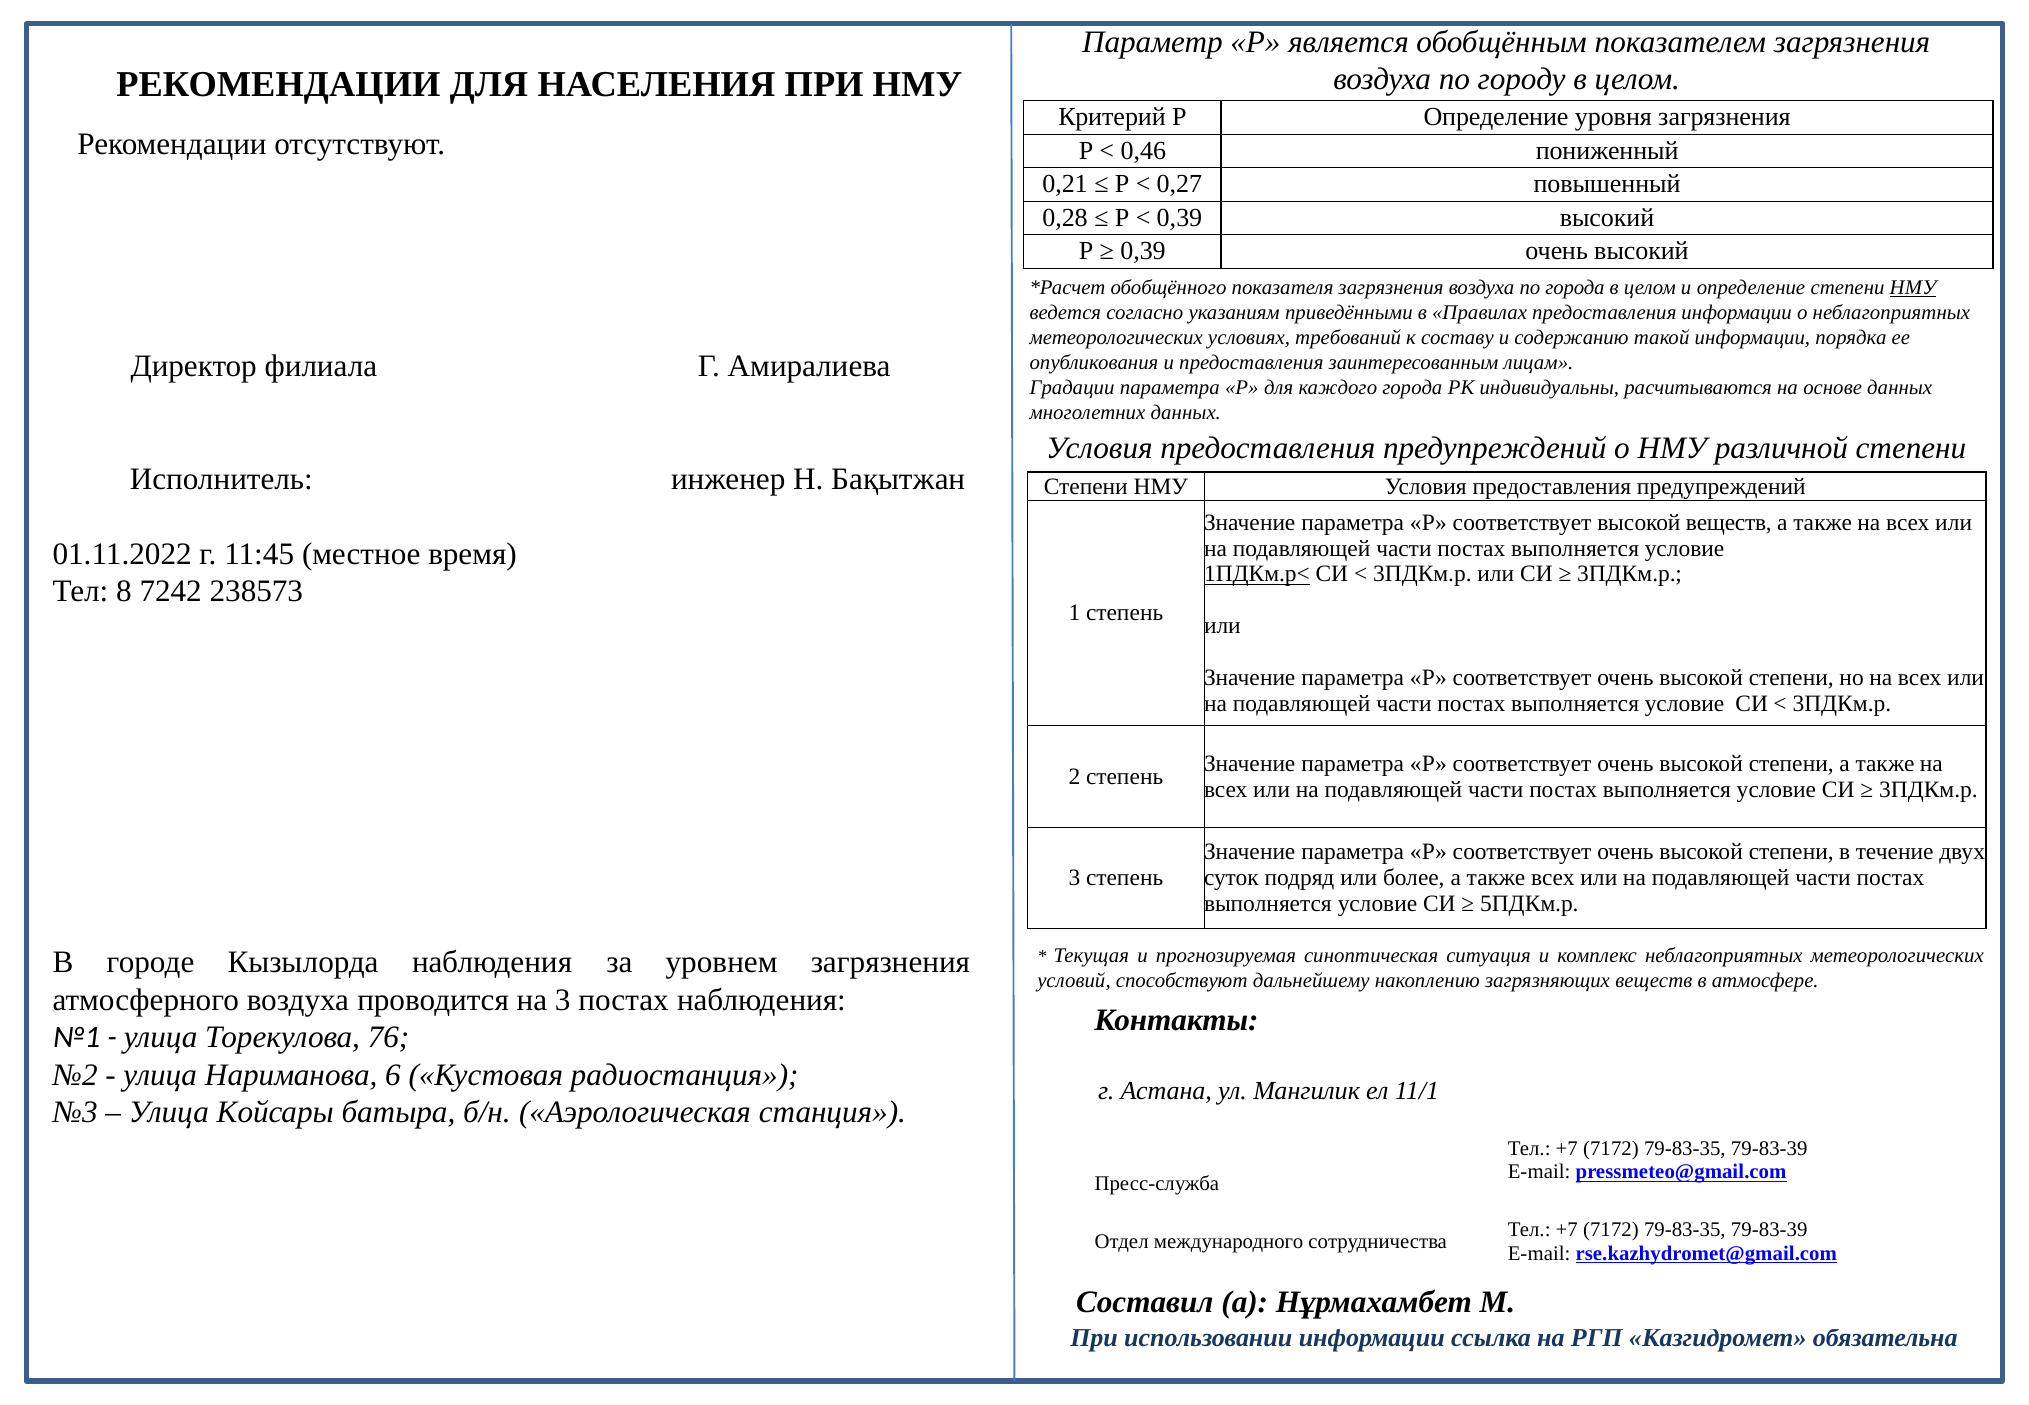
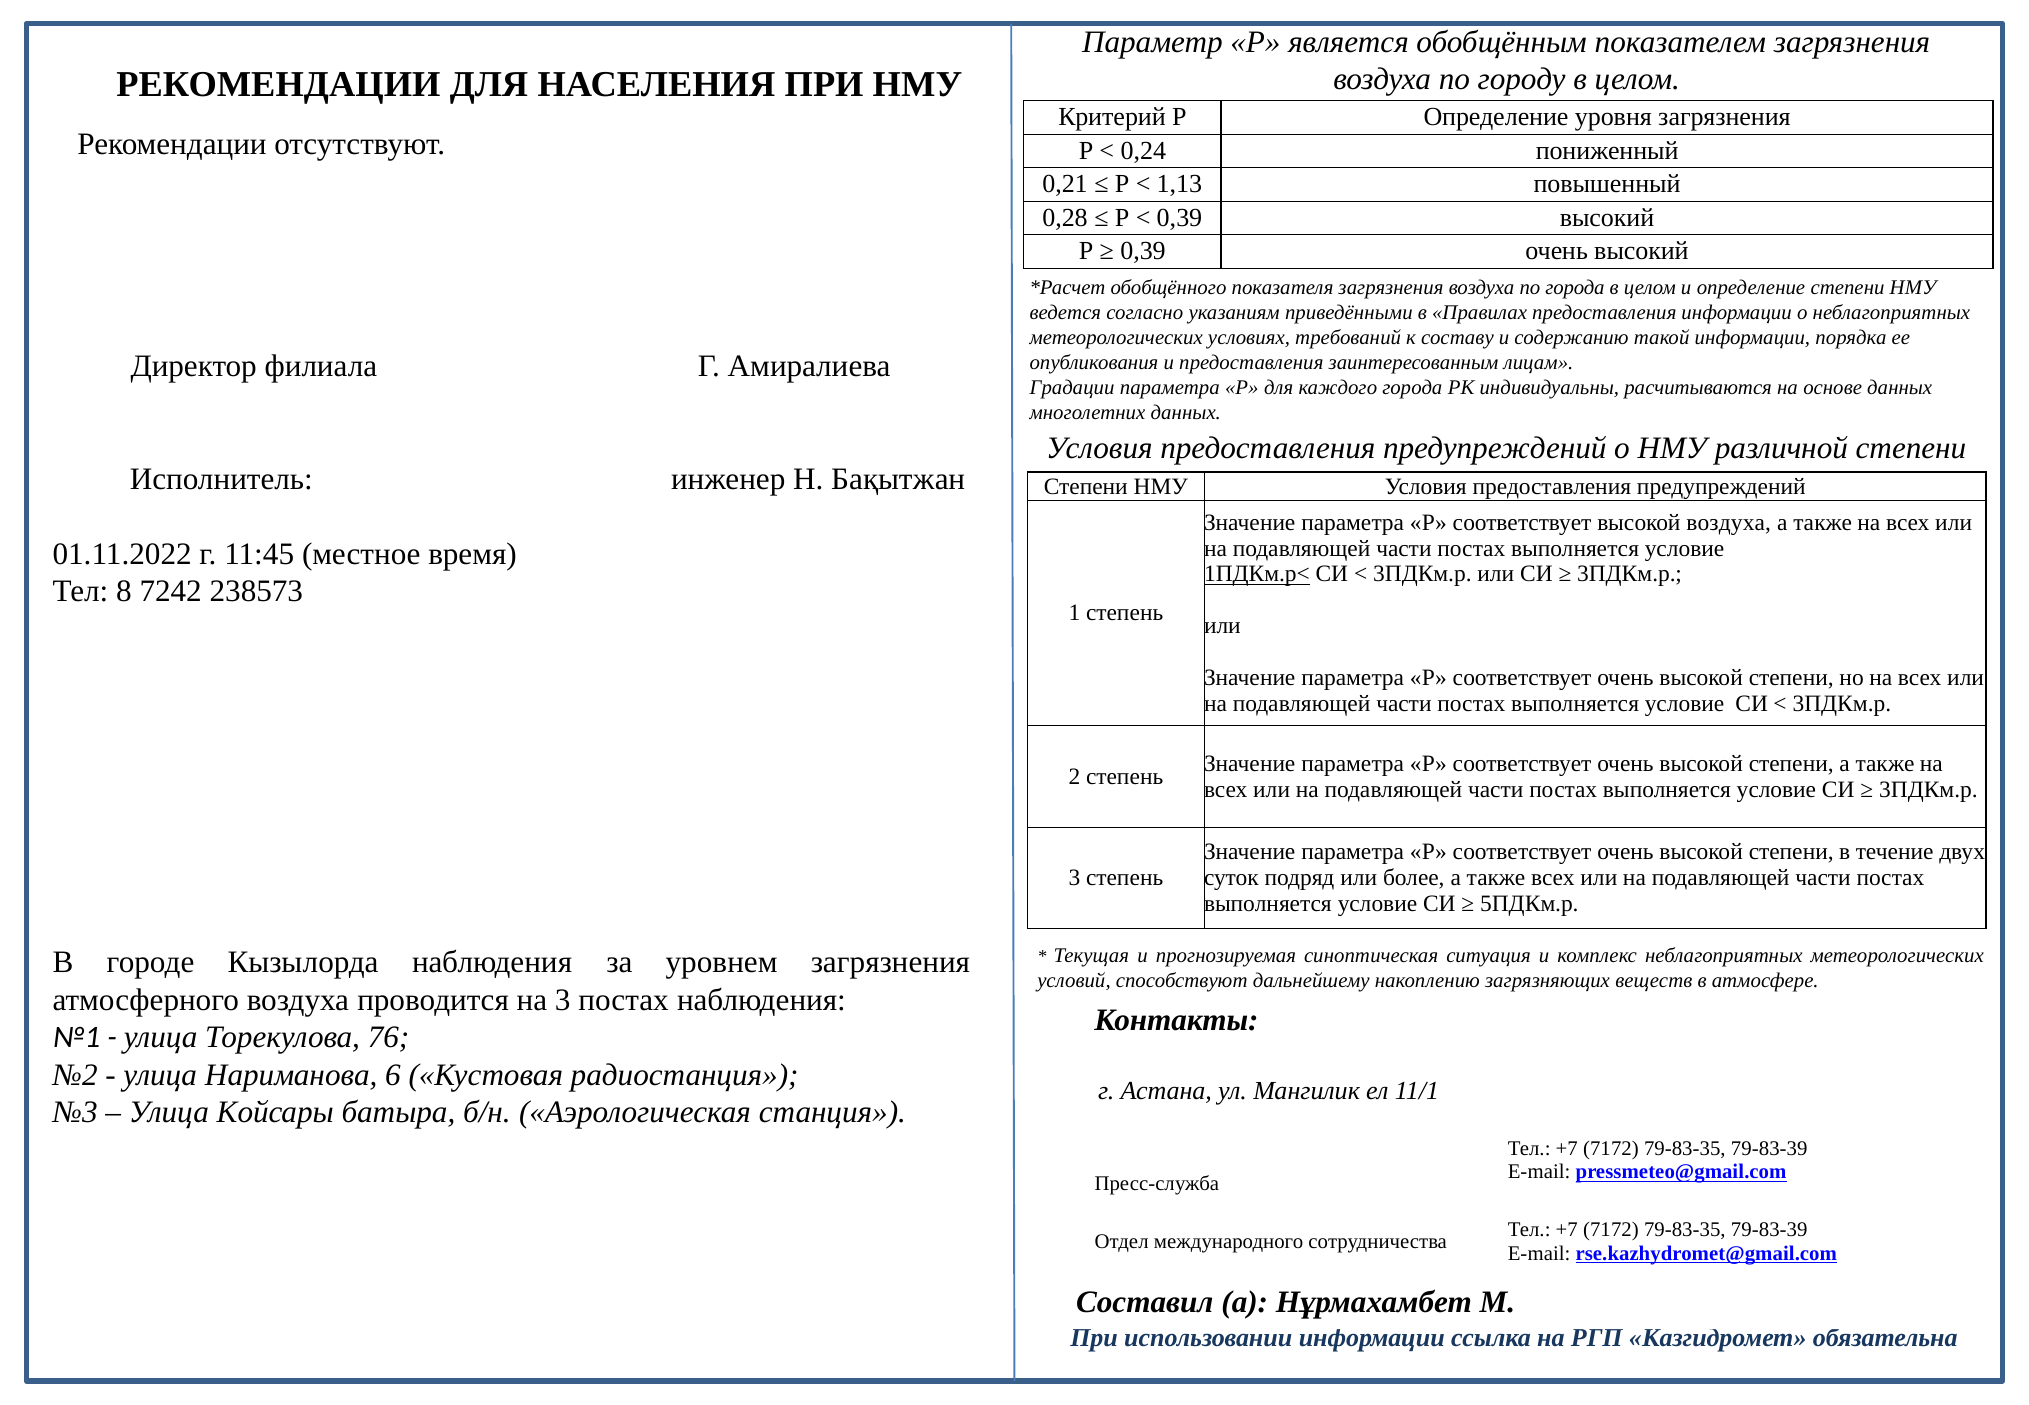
0,46: 0,46 -> 0,24 (1143, 151)
0,27: 0,27 -> 1,13 (1179, 184)
НМУ underline: present -> none (1913, 288)
высокой веществ: веществ -> воздуха (1729, 522)
